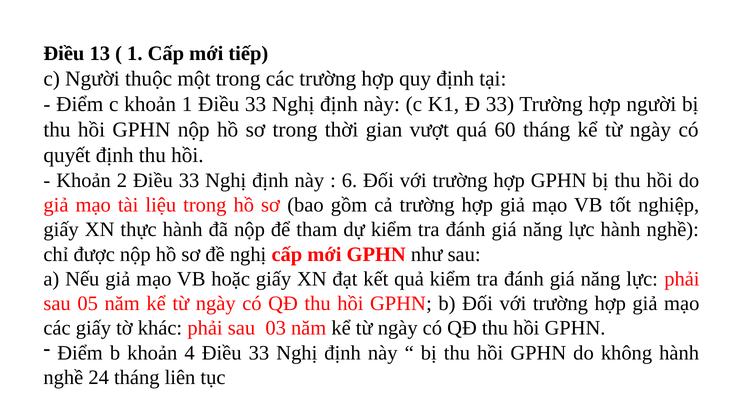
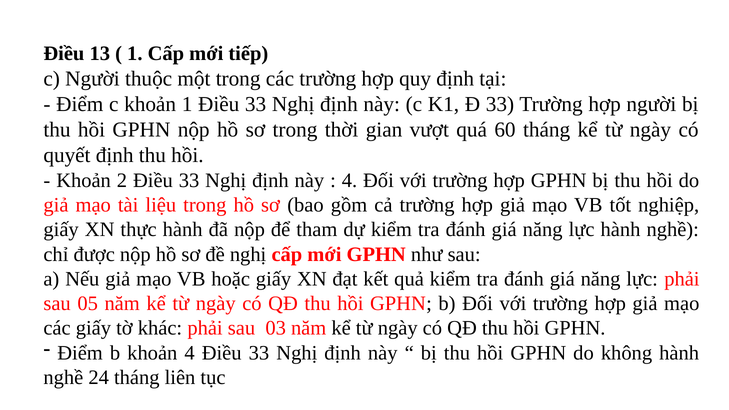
6: 6 -> 4 (349, 180)
